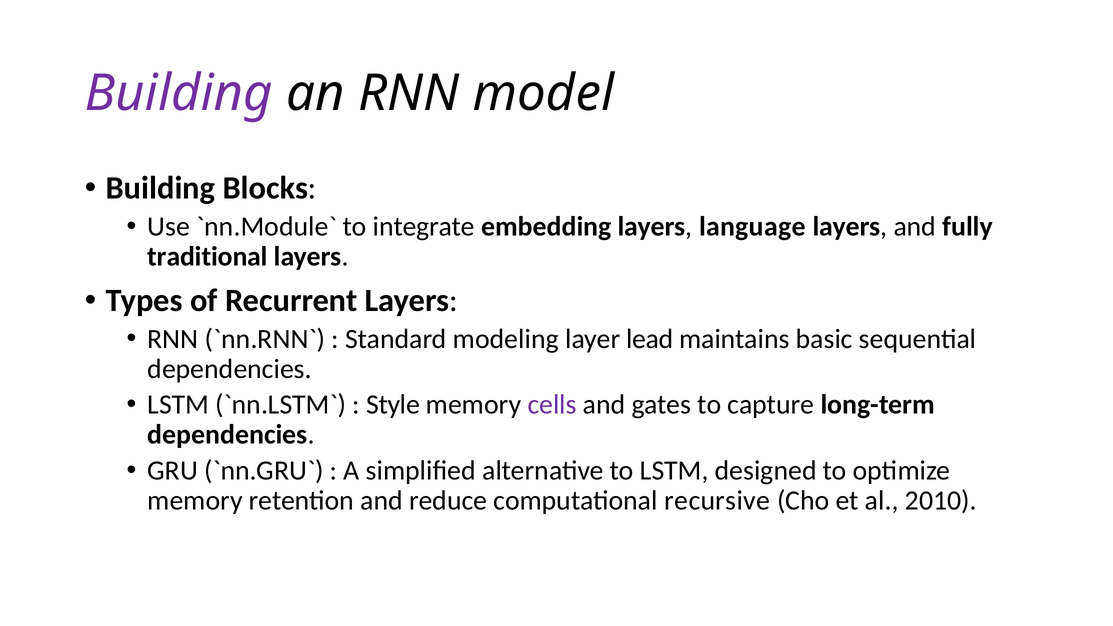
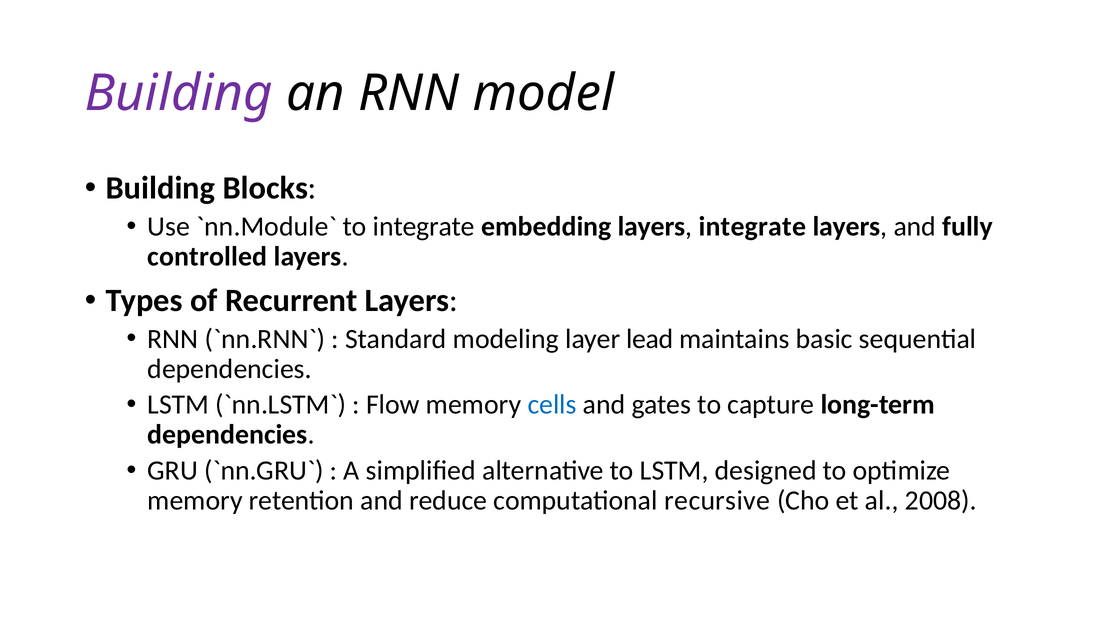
layers language: language -> integrate (752, 226)
traditional: traditional -> controlled (207, 257)
Style: Style -> Flow (393, 405)
cells colour: purple -> blue (552, 405)
2010: 2010 -> 2008 (941, 501)
